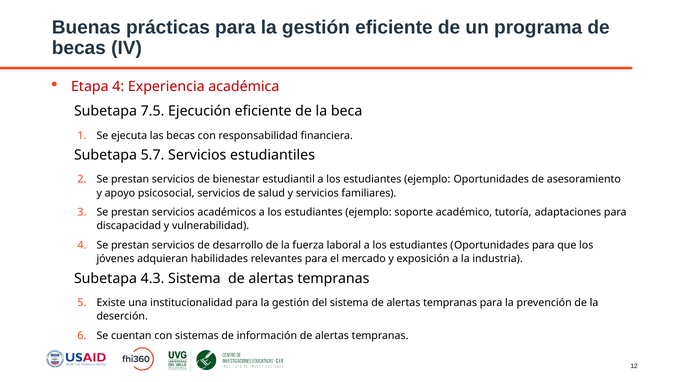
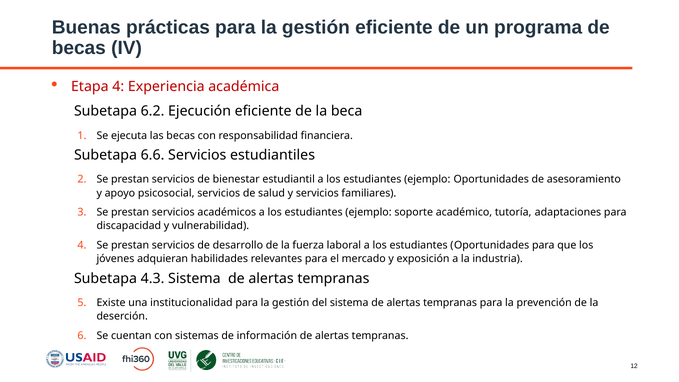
7.5: 7.5 -> 6.2 (153, 111)
5.7: 5.7 -> 6.6 (153, 155)
